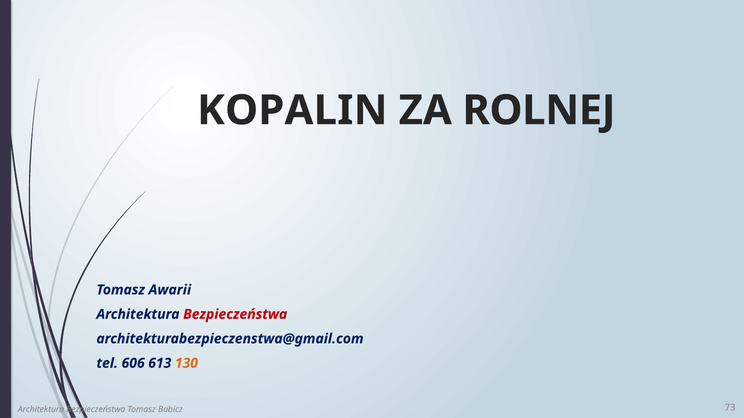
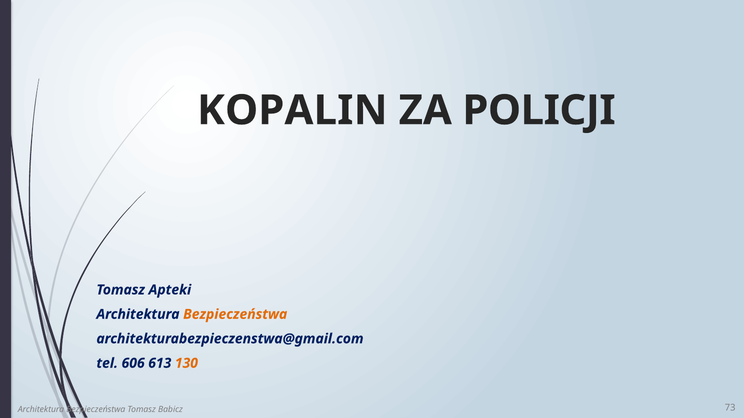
ROLNEJ: ROLNEJ -> POLICJI (539, 111)
Awarii: Awarii -> Apteki (170, 290)
Bezpieczeństwa colour: red -> orange (235, 315)
